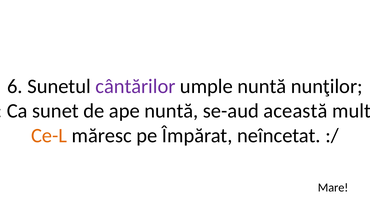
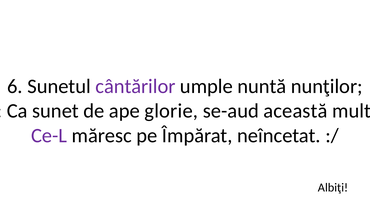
ape nuntă: nuntă -> glorie (171, 111)
Ce-L colour: orange -> purple (49, 136)
Mare: Mare -> Albiţi (333, 188)
